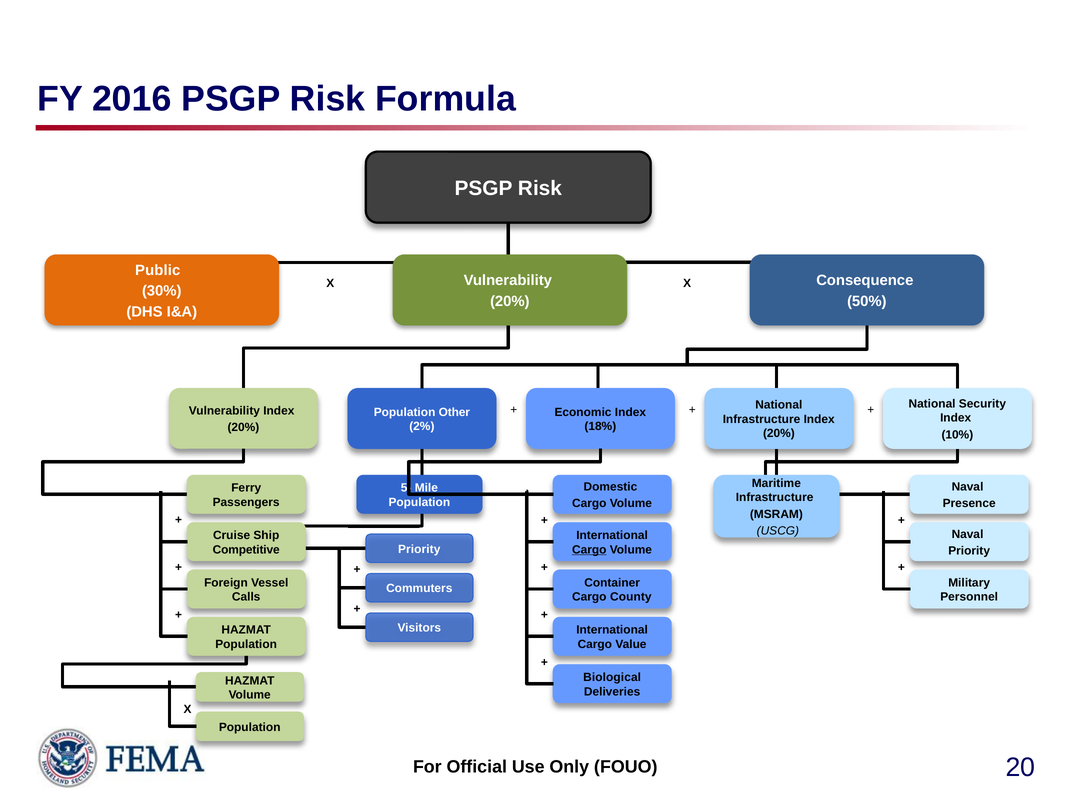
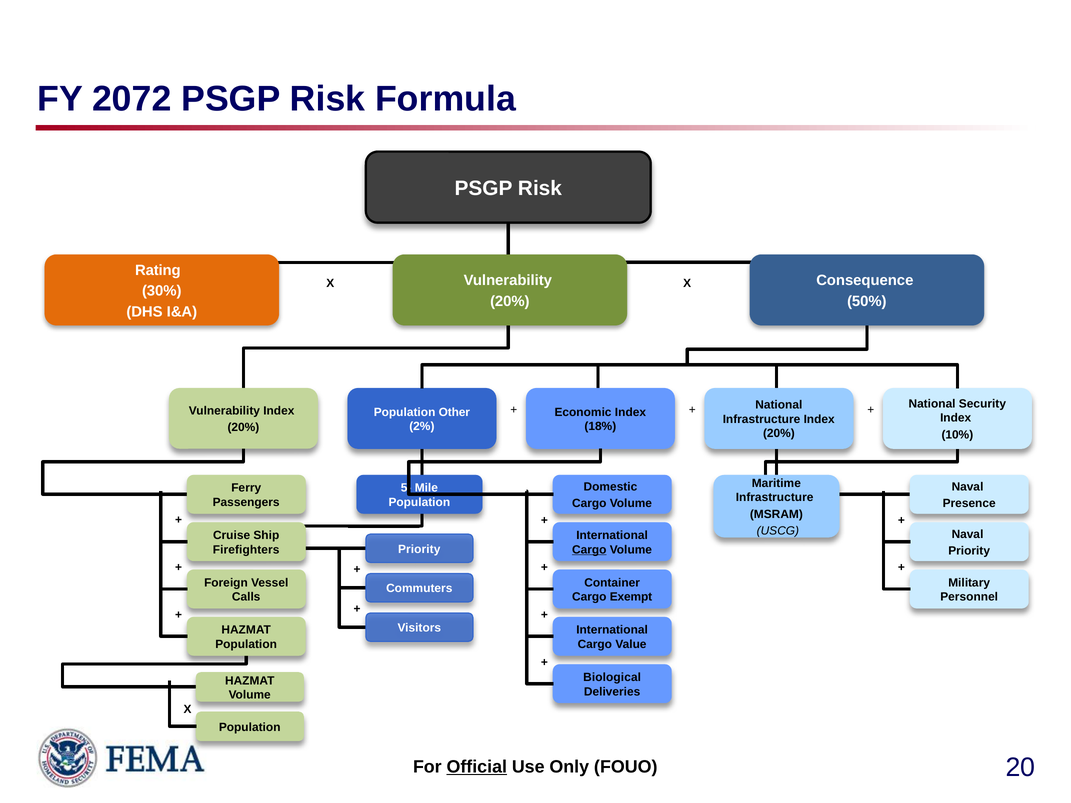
2016: 2016 -> 2072 (132, 99)
Public: Public -> Rating (158, 270)
Competitive: Competitive -> Firefighters (246, 550)
County: County -> Exempt (631, 597)
Official underline: none -> present (477, 767)
